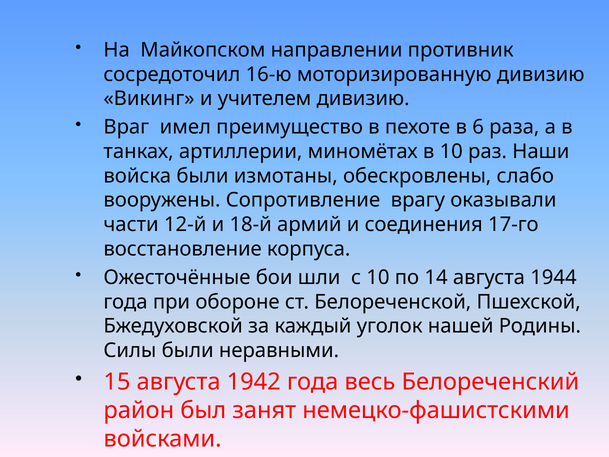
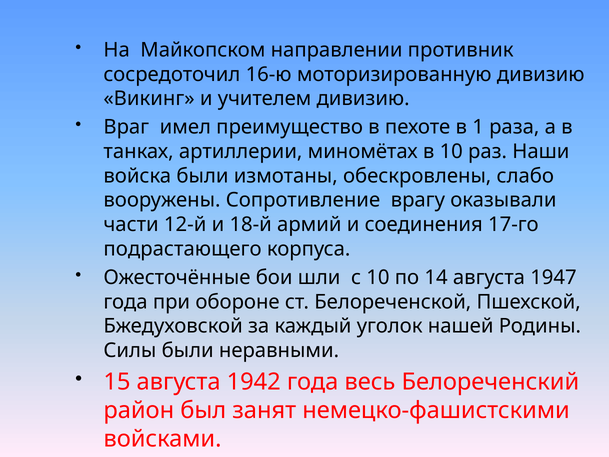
6: 6 -> 1 (478, 127)
восстановление: восстановление -> подрастающего (183, 249)
1944: 1944 -> 1947 (553, 277)
